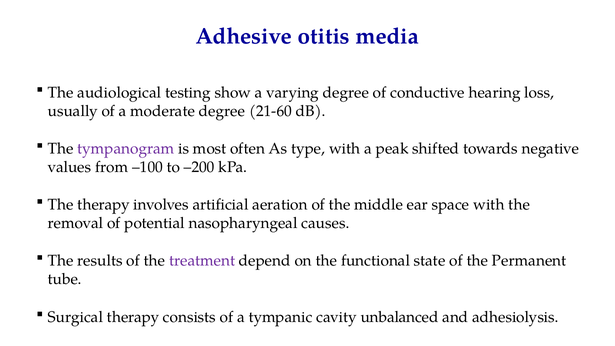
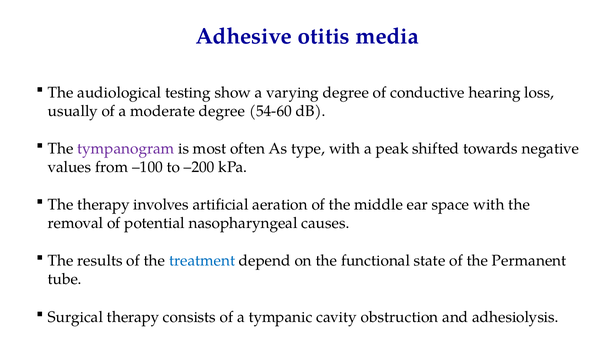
21-60: 21-60 -> 54-60 (270, 111)
treatment colour: purple -> blue (202, 260)
unbalanced: unbalanced -> obstruction (400, 317)
